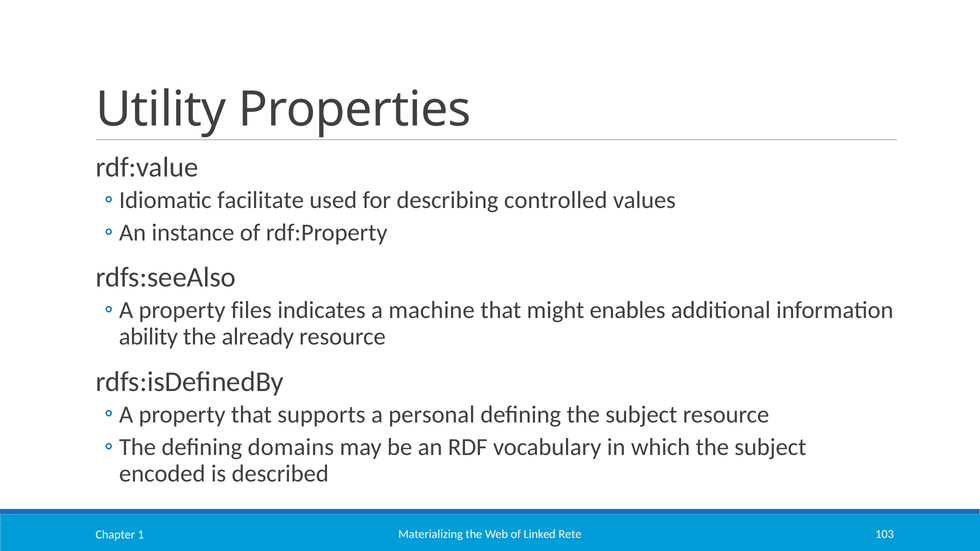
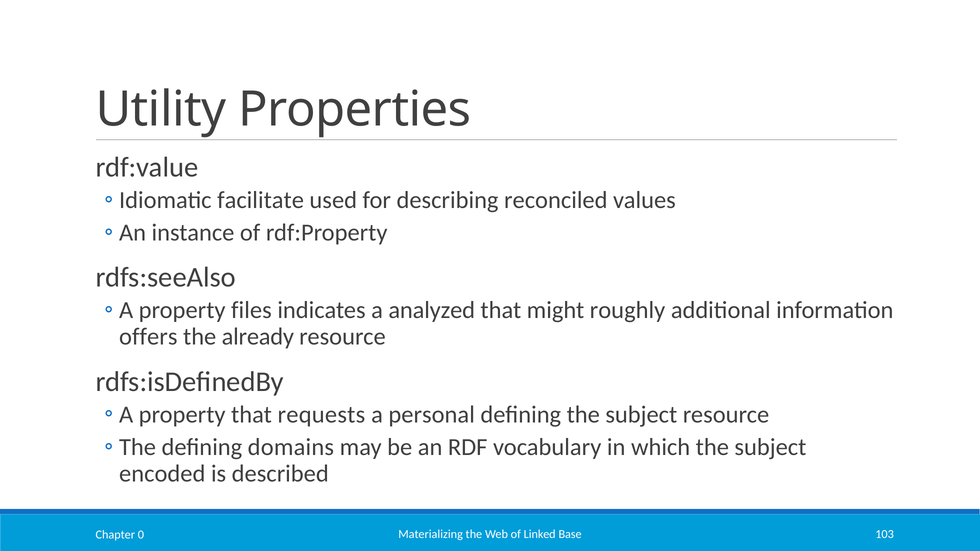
controlled: controlled -> reconciled (556, 200)
machine: machine -> analyzed (432, 310)
enables: enables -> roughly (628, 310)
ability: ability -> offers (148, 337)
supports: supports -> requests (321, 415)
Rete: Rete -> Base (570, 535)
1: 1 -> 0 (141, 535)
